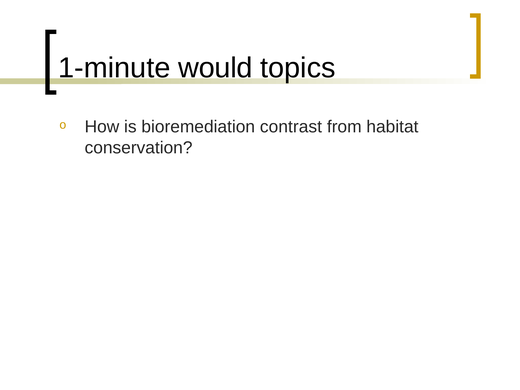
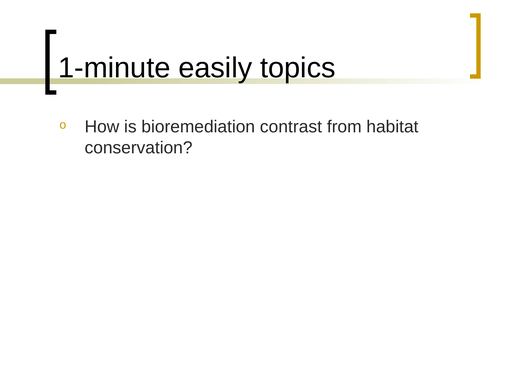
would: would -> easily (215, 68)
